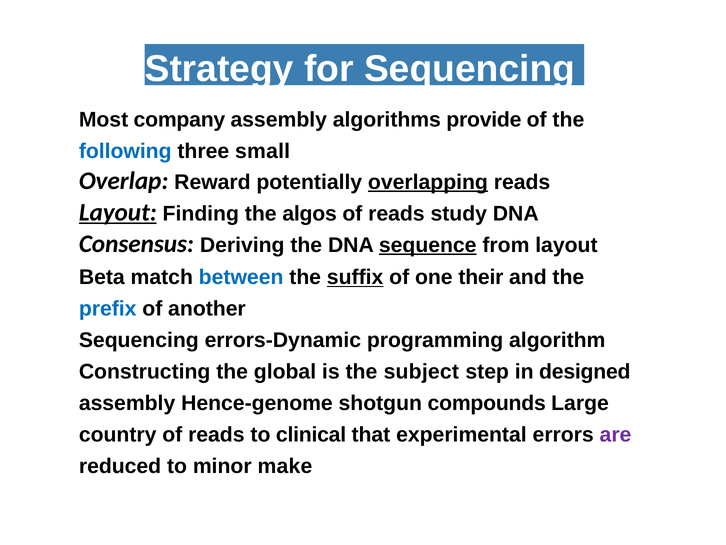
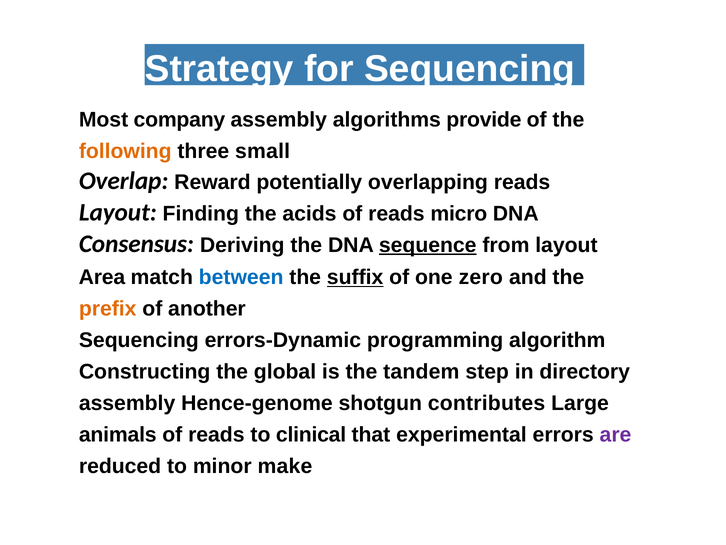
following colour: blue -> orange (125, 151)
overlapping underline: present -> none (428, 182)
Layout underline: present -> none (118, 212)
algos: algos -> acids (309, 213)
study: study -> micro (459, 213)
Beta: Beta -> Area (102, 277)
their: their -> zero (481, 277)
prefix colour: blue -> orange (108, 309)
subject: subject -> tandem (421, 371)
designed: designed -> directory (585, 371)
compounds: compounds -> contributes (486, 403)
country: country -> animals (118, 434)
